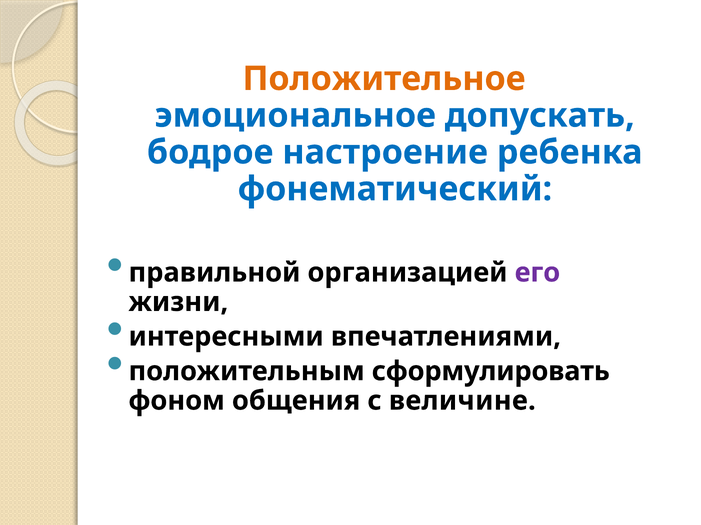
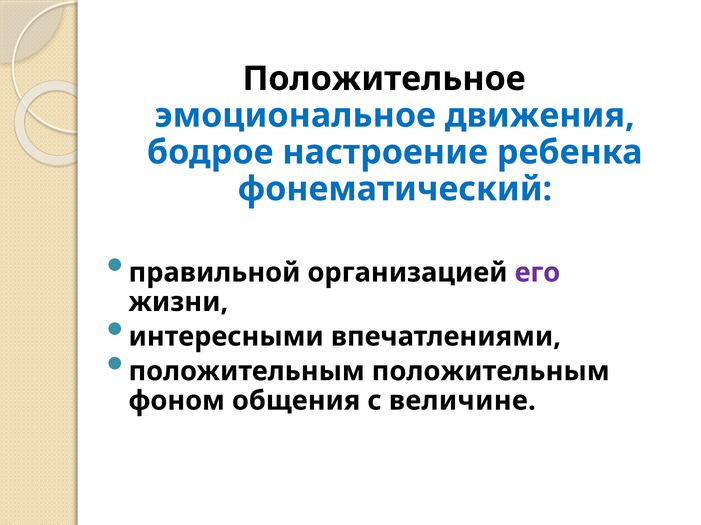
Положительное colour: orange -> black (384, 79)
допускать: допускать -> движения (540, 116)
положительным сформулировать: сформулировать -> положительным (491, 372)
